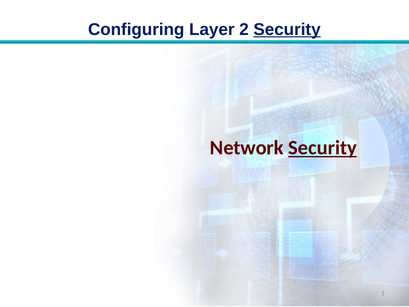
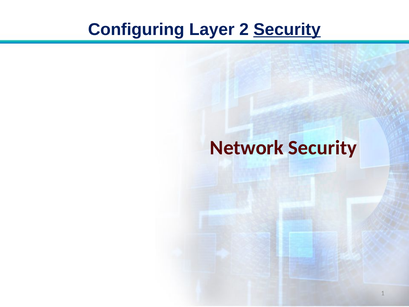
Security underline: present -> none (323, 148)
